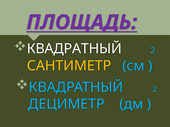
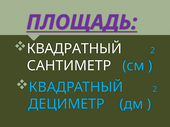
САНТИМЕТР colour: yellow -> white (69, 66)
